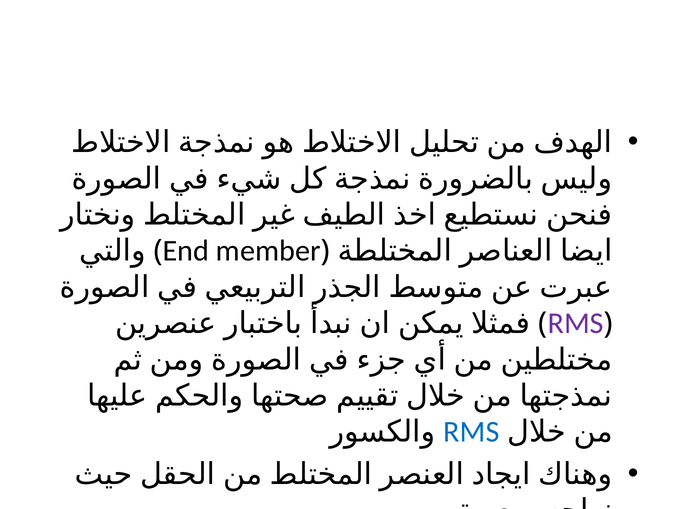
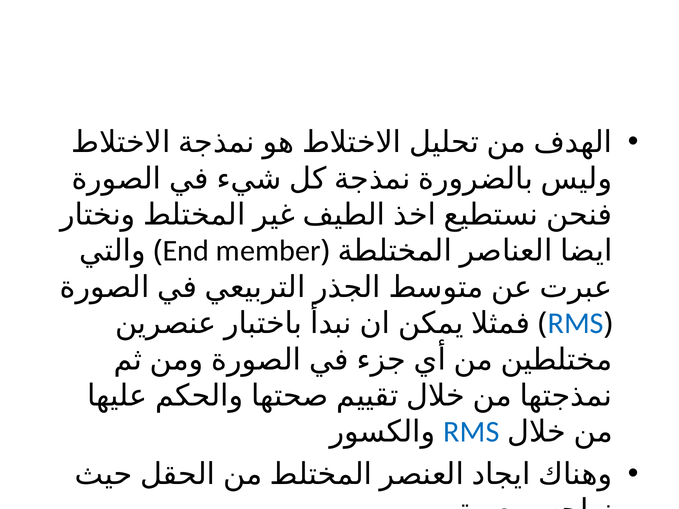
RMS colour: purple -> blue (576, 324)
